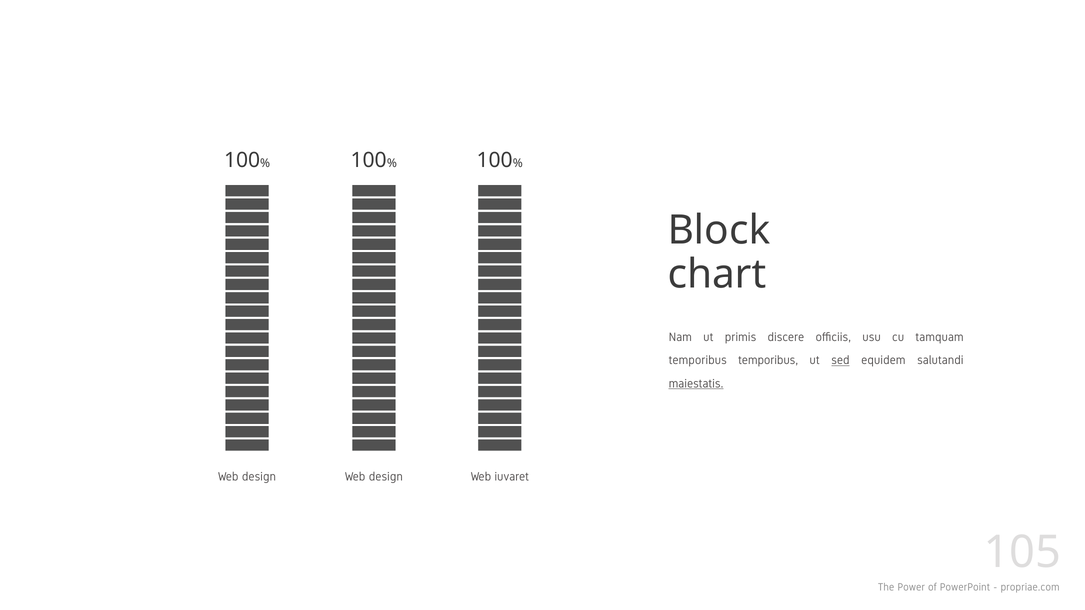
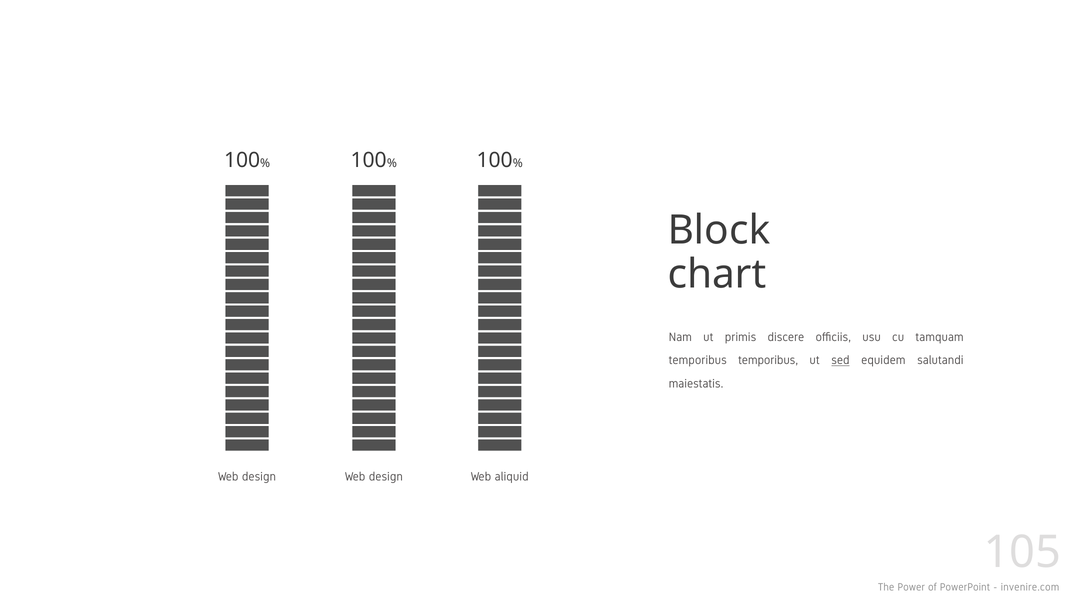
maiestatis underline: present -> none (696, 384)
iuvaret: iuvaret -> aliquid (512, 477)
propriae.com: propriae.com -> invenire.com (1030, 587)
